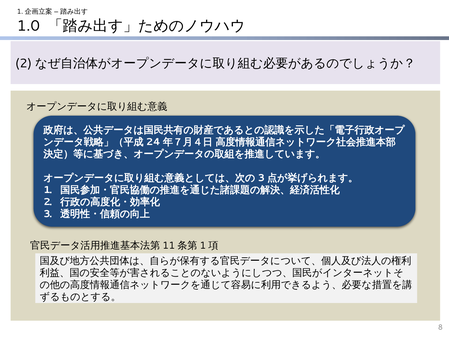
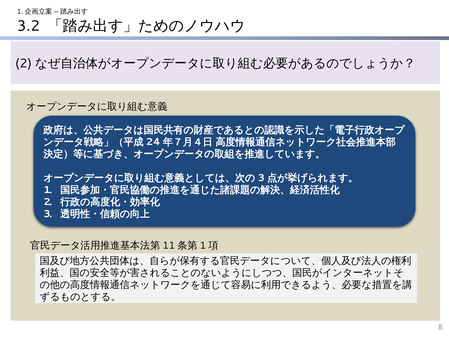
1.0: 1.0 -> 3.2 (28, 26)
